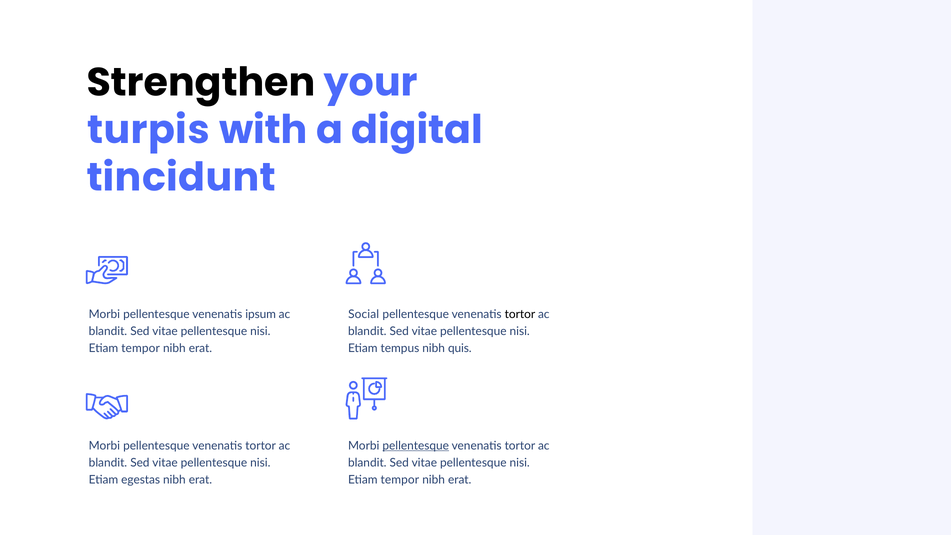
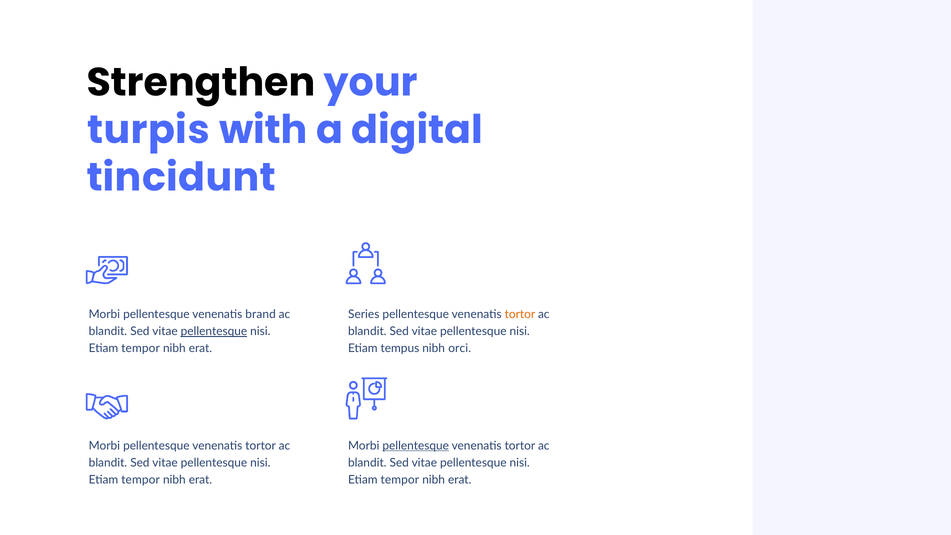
ipsum: ipsum -> brand (261, 314)
Social: Social -> Series (364, 314)
tortor colour: black -> orange (520, 314)
pellentesque underline: none -> present (214, 331)
quis: quis -> orci (460, 348)
egestas: egestas -> tempor (141, 480)
